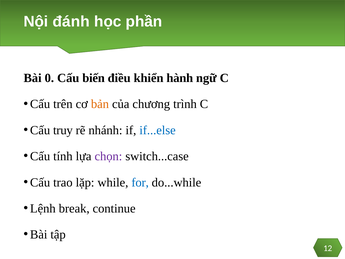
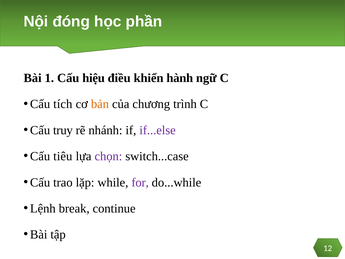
đánh: đánh -> đóng (71, 21)
0: 0 -> 1 (49, 78)
biến: biến -> hiệu (94, 78)
trên: trên -> tích (63, 104)
if...else colour: blue -> purple (158, 130)
tính: tính -> tiêu (63, 156)
for colour: blue -> purple (140, 182)
